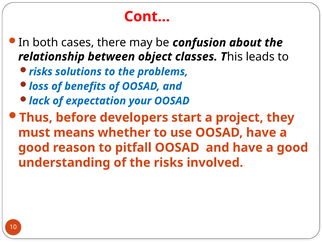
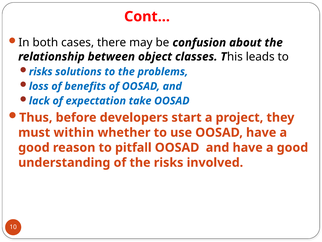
your: your -> take (140, 101)
means: means -> within (74, 132)
